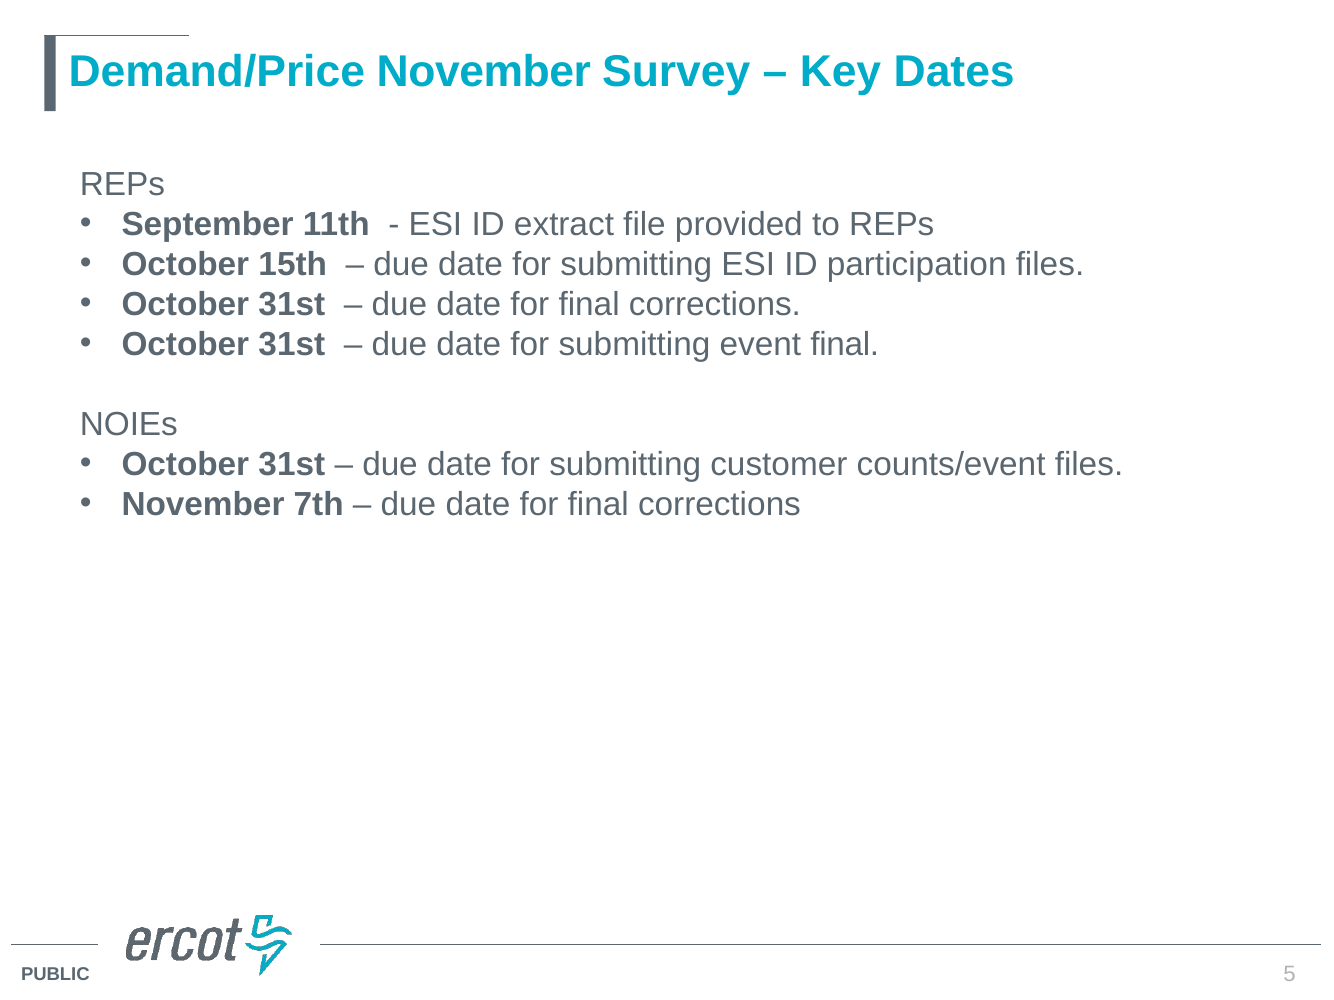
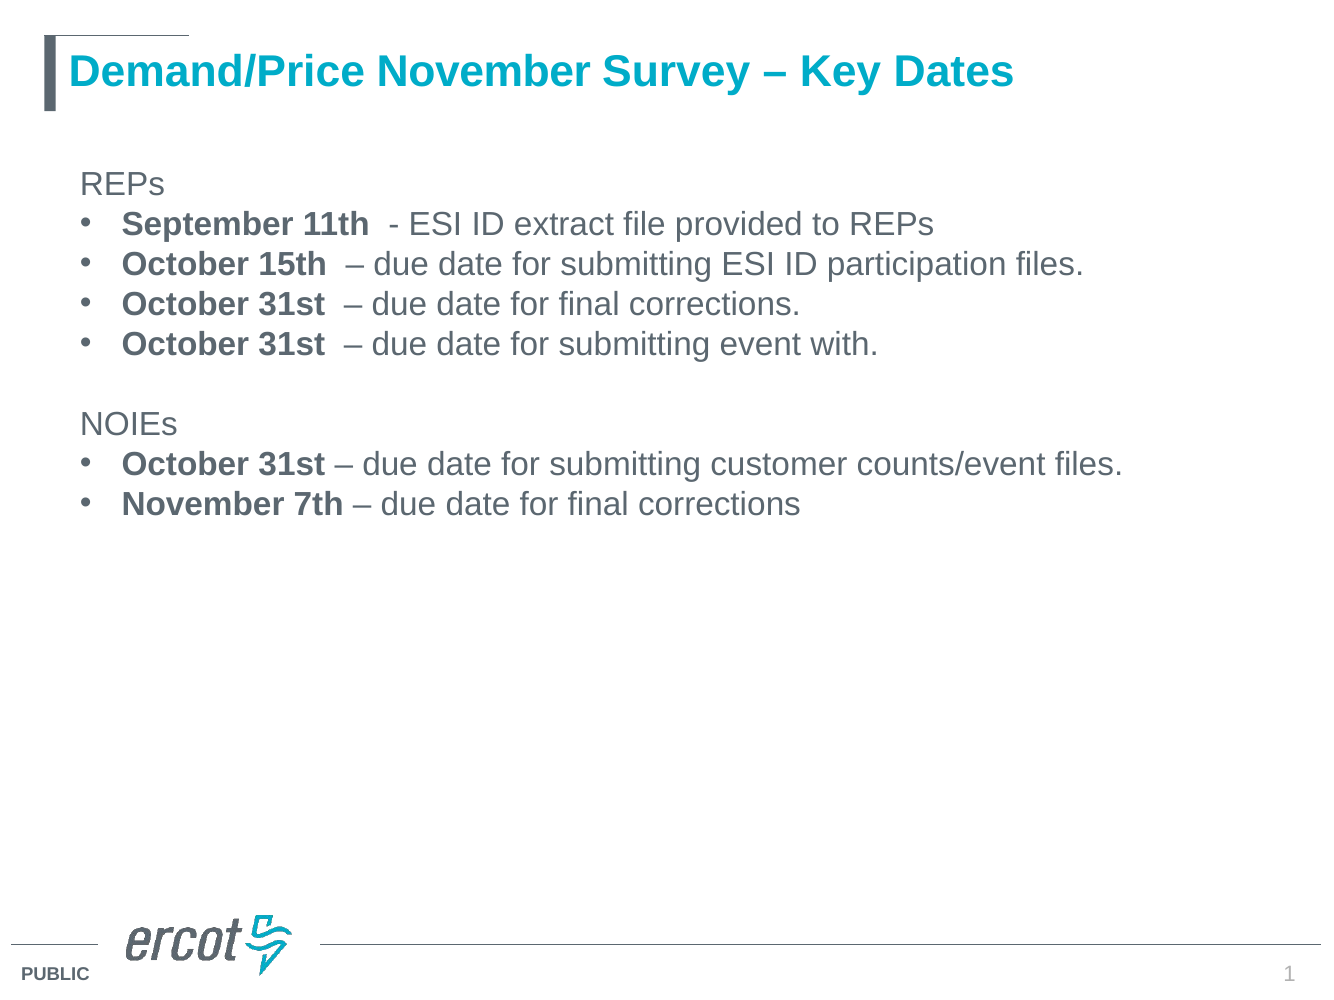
event final: final -> with (845, 345)
5: 5 -> 1 (1290, 974)
